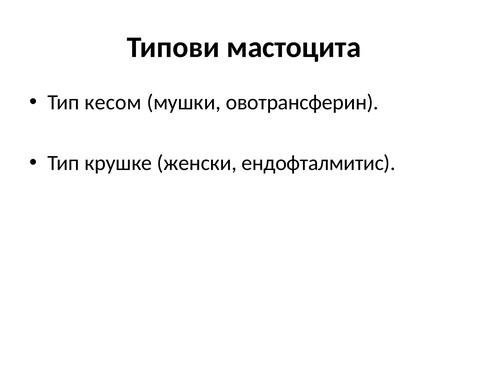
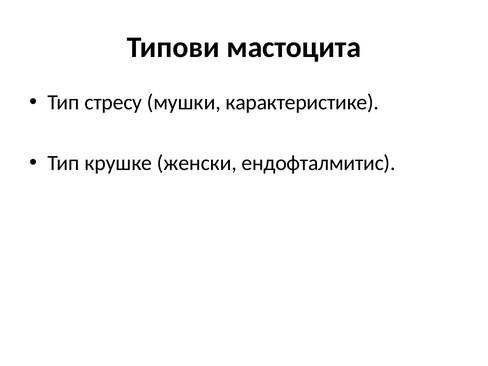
кесом: кесом -> стресу (113, 102)
овотрансферин: овотрансферин -> карактеристике (302, 102)
